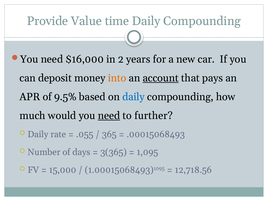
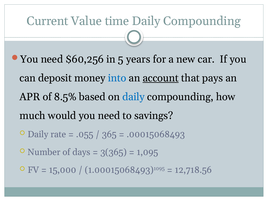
Provide: Provide -> Current (48, 21)
$16,000: $16,000 -> $60,256 (85, 59)
2: 2 -> 5 (121, 59)
into colour: orange -> blue (117, 78)
9.5%: 9.5% -> 8.5% (65, 97)
need underline: present -> none (109, 116)
further: further -> savings (154, 116)
